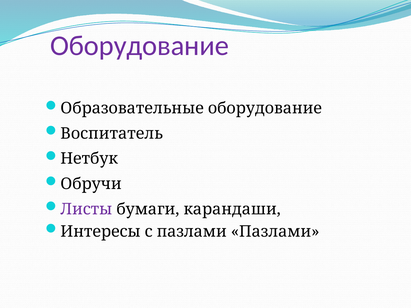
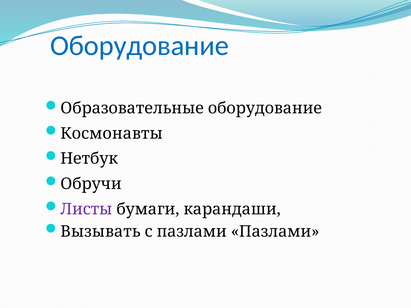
Оборудование colour: purple -> blue (140, 46)
Воспитатель: Воспитатель -> Космонавты (112, 134)
Интересы: Интересы -> Вызывать (100, 232)
